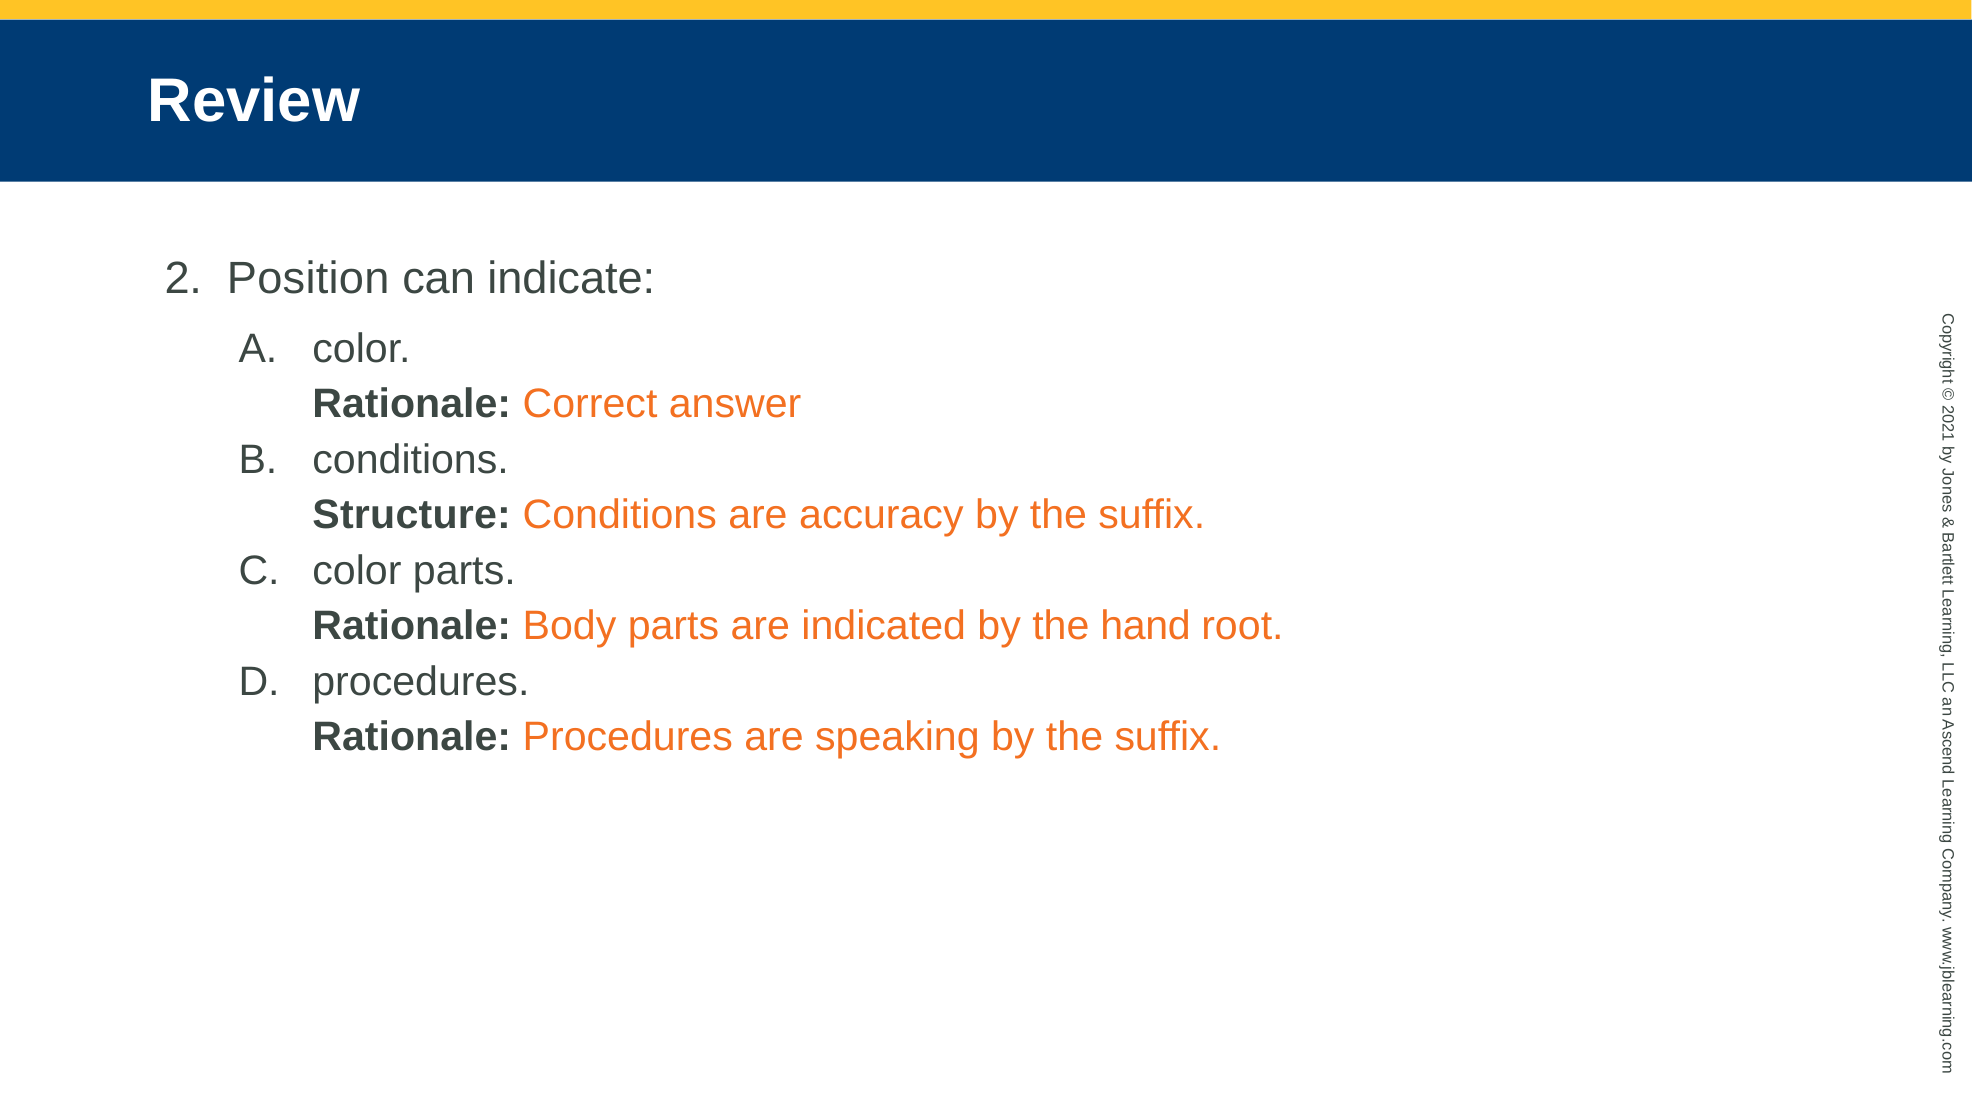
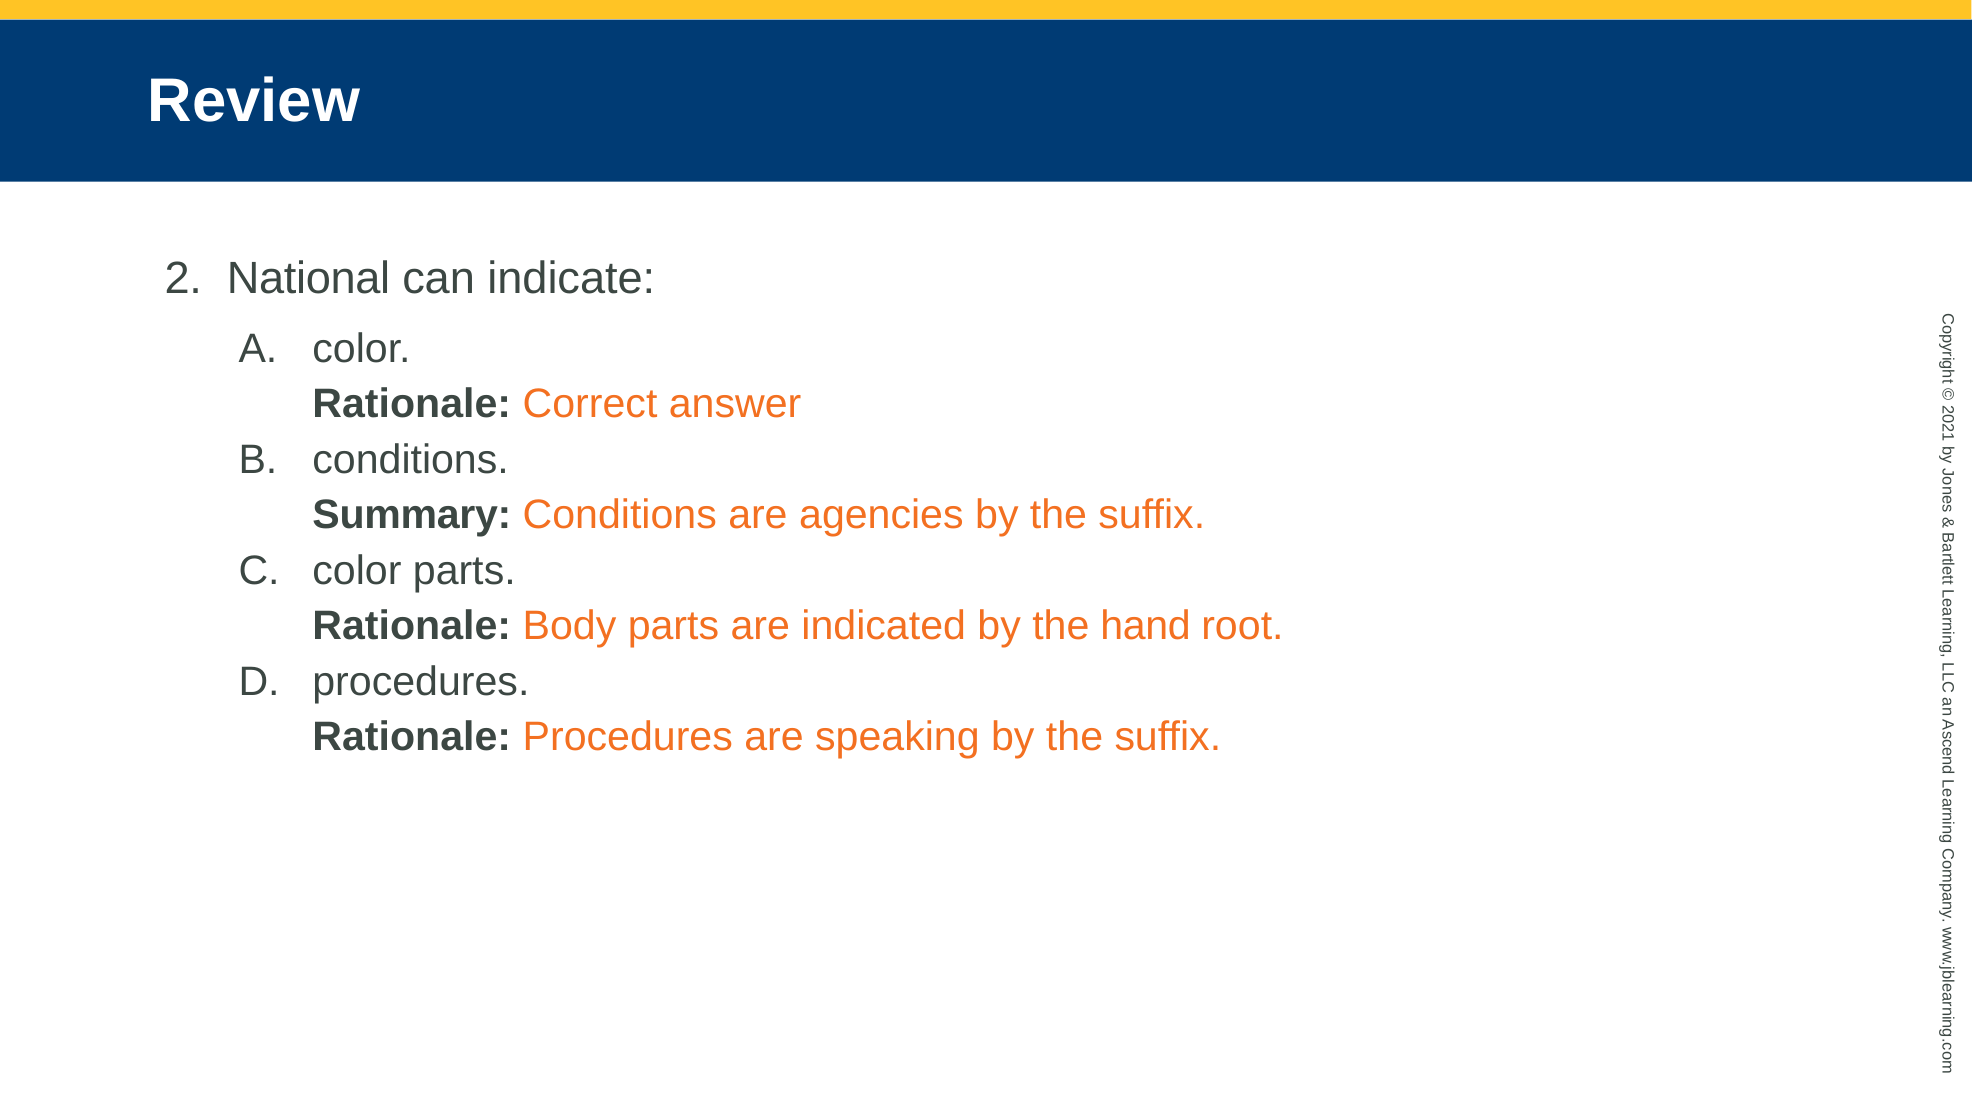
Position: Position -> National (309, 279)
Structure: Structure -> Summary (412, 515)
accuracy: accuracy -> agencies (881, 515)
